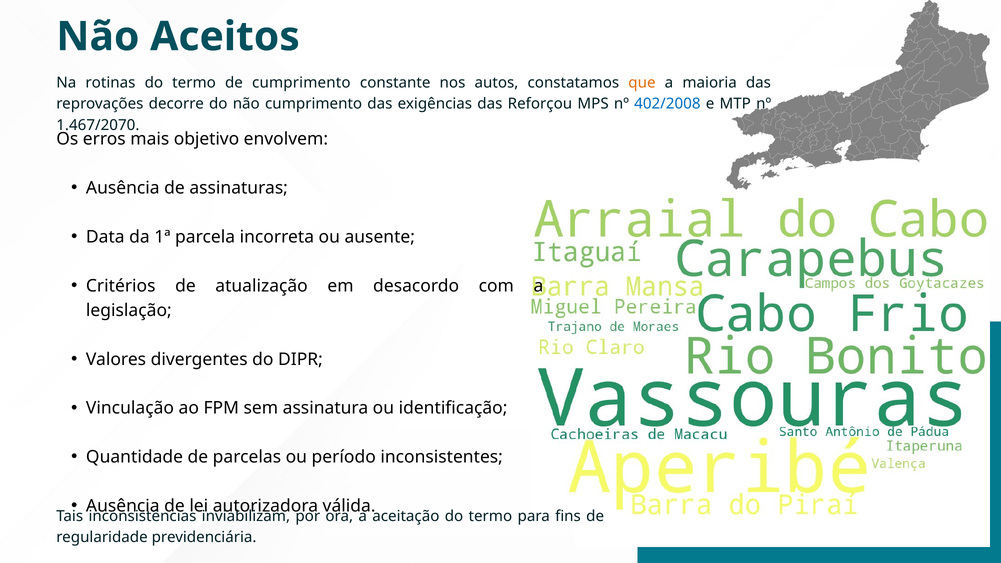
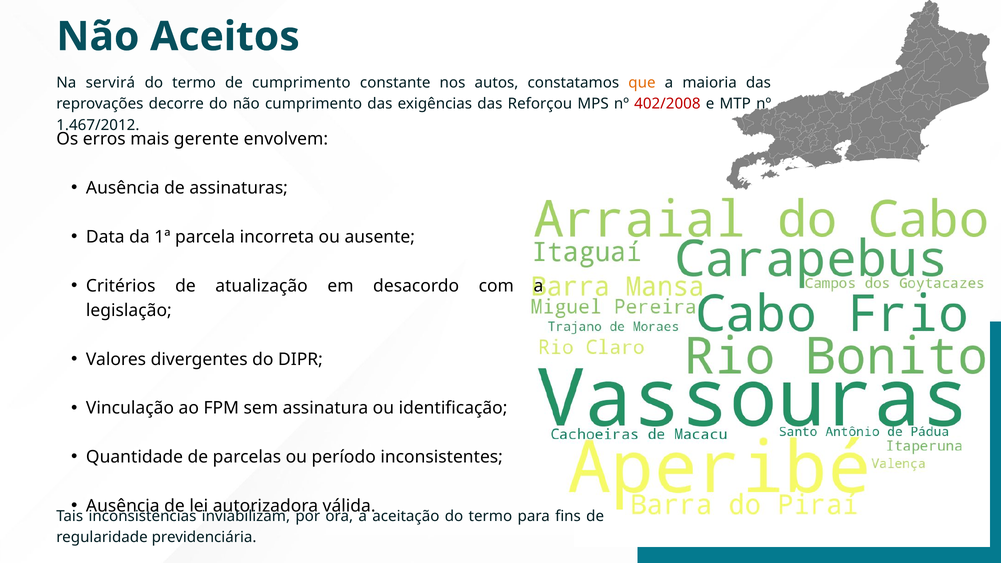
rotinas: rotinas -> servirá (110, 83)
402/2008 colour: blue -> red (667, 104)
1.467/2070: 1.467/2070 -> 1.467/2012 (98, 125)
objetivo: objetivo -> gerente (206, 139)
